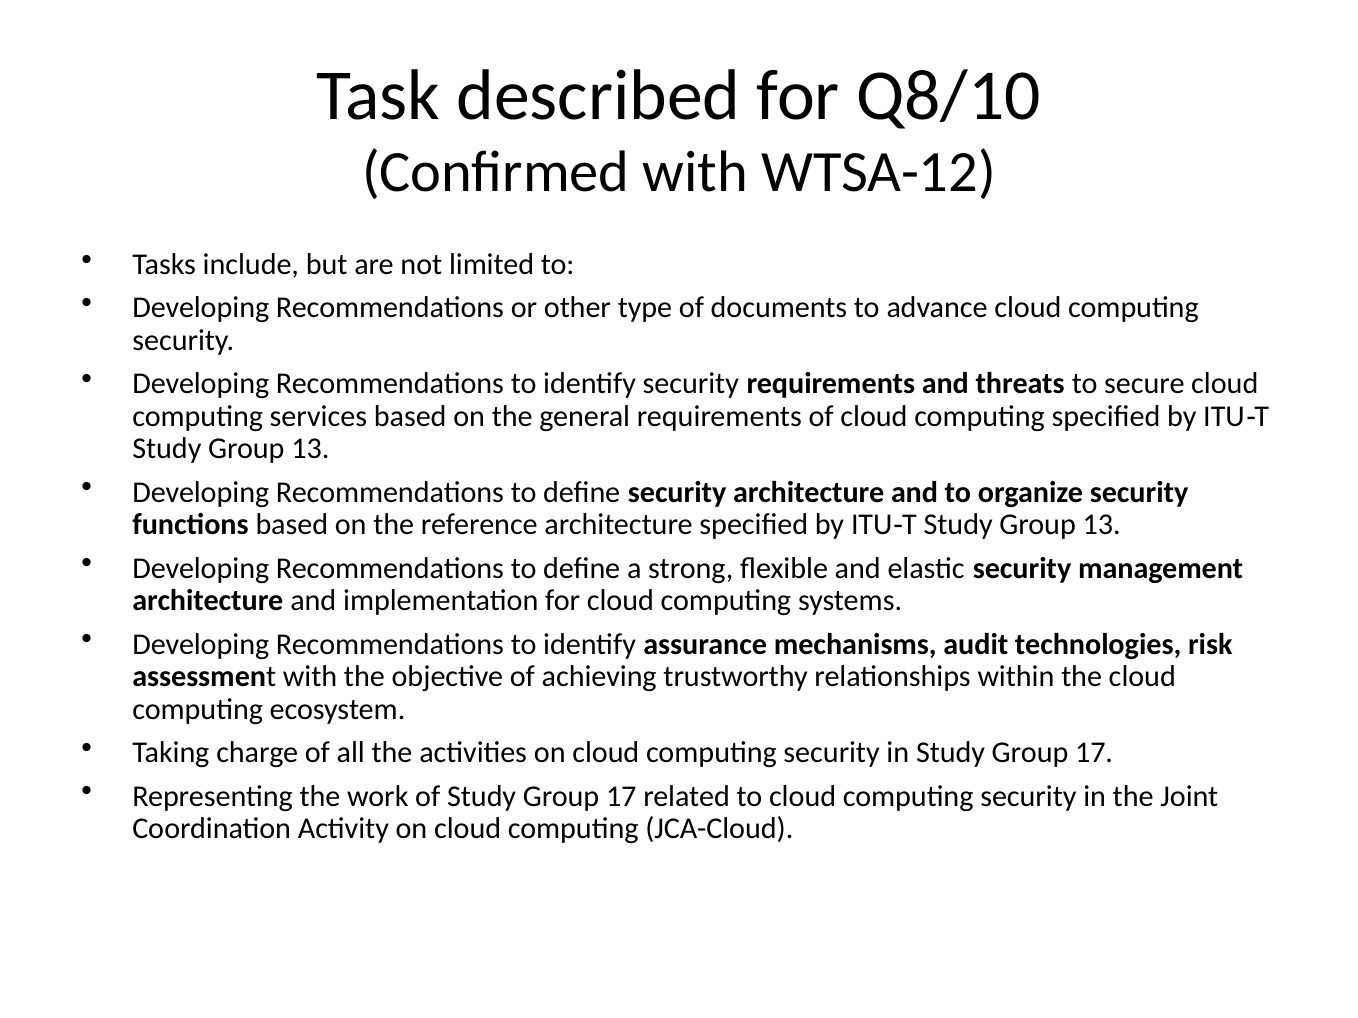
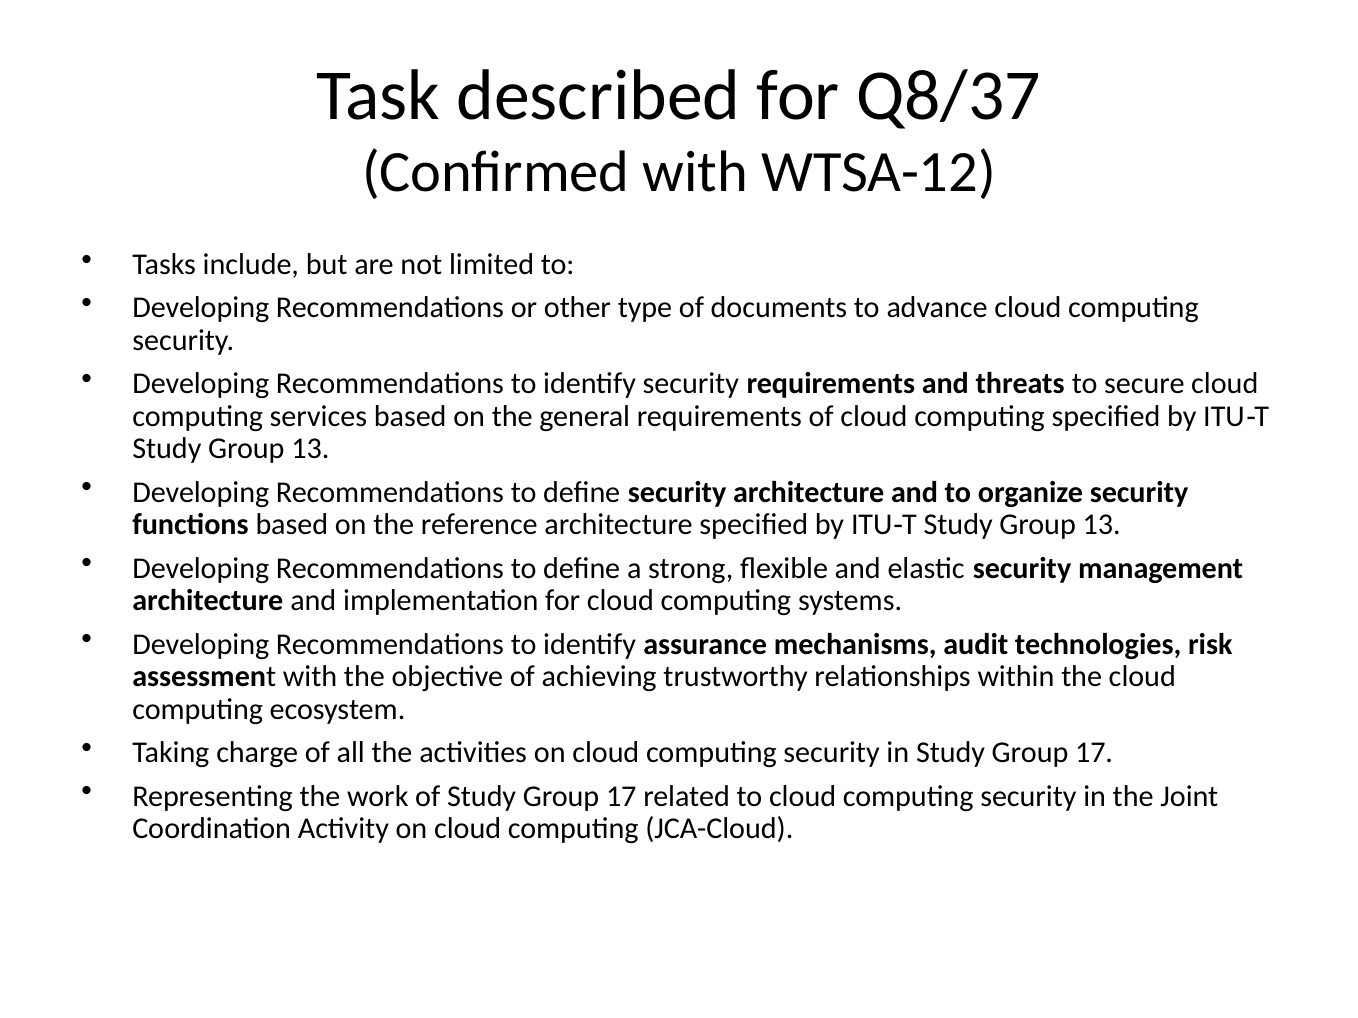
Q8/10: Q8/10 -> Q8/37 (949, 96)
